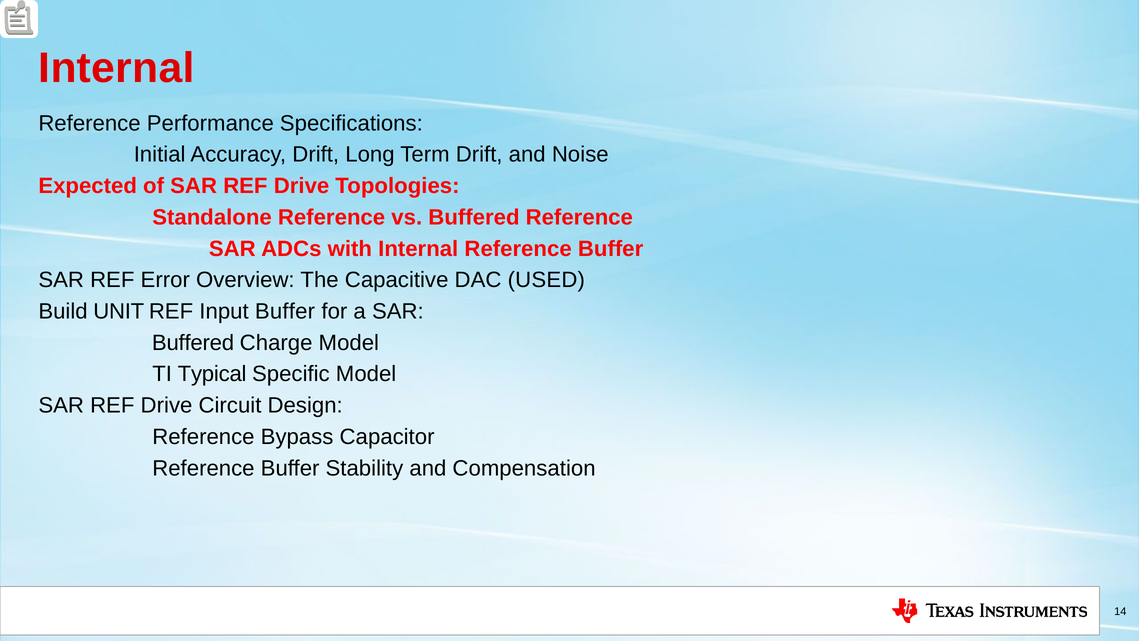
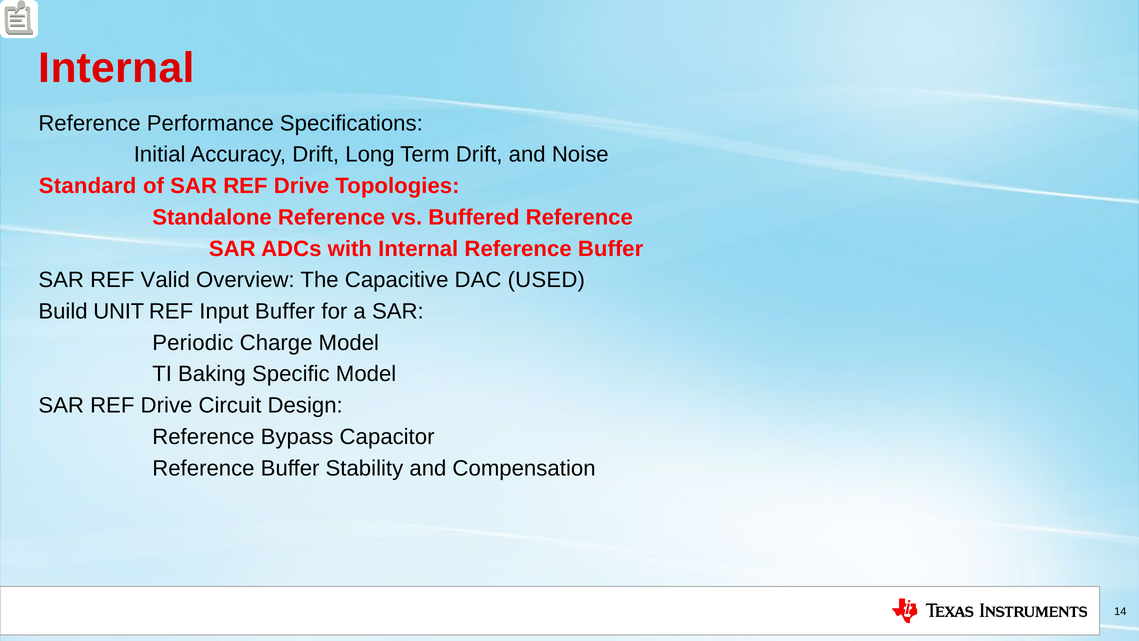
Expected: Expected -> Standard (88, 186)
Error: Error -> Valid (165, 280)
Buffered: Buffered -> Periodic (193, 343)
Typical: Typical -> Baking (212, 374)
